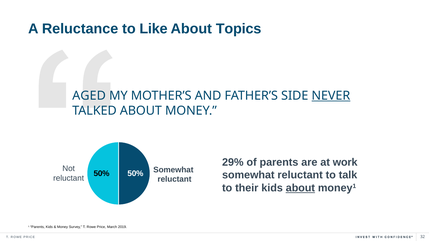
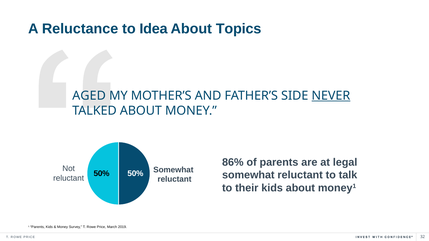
Like: Like -> Idea (153, 29)
29%: 29% -> 86% (233, 162)
work: work -> legal (345, 162)
about underline: present -> none (300, 188)
